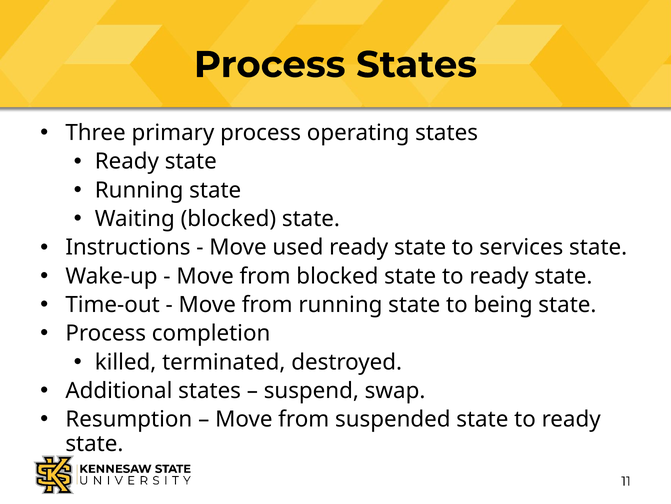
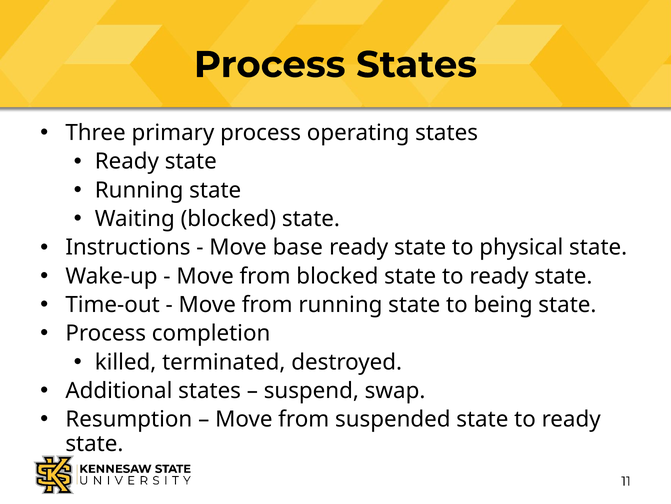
used: used -> base (298, 247)
services: services -> physical (521, 247)
